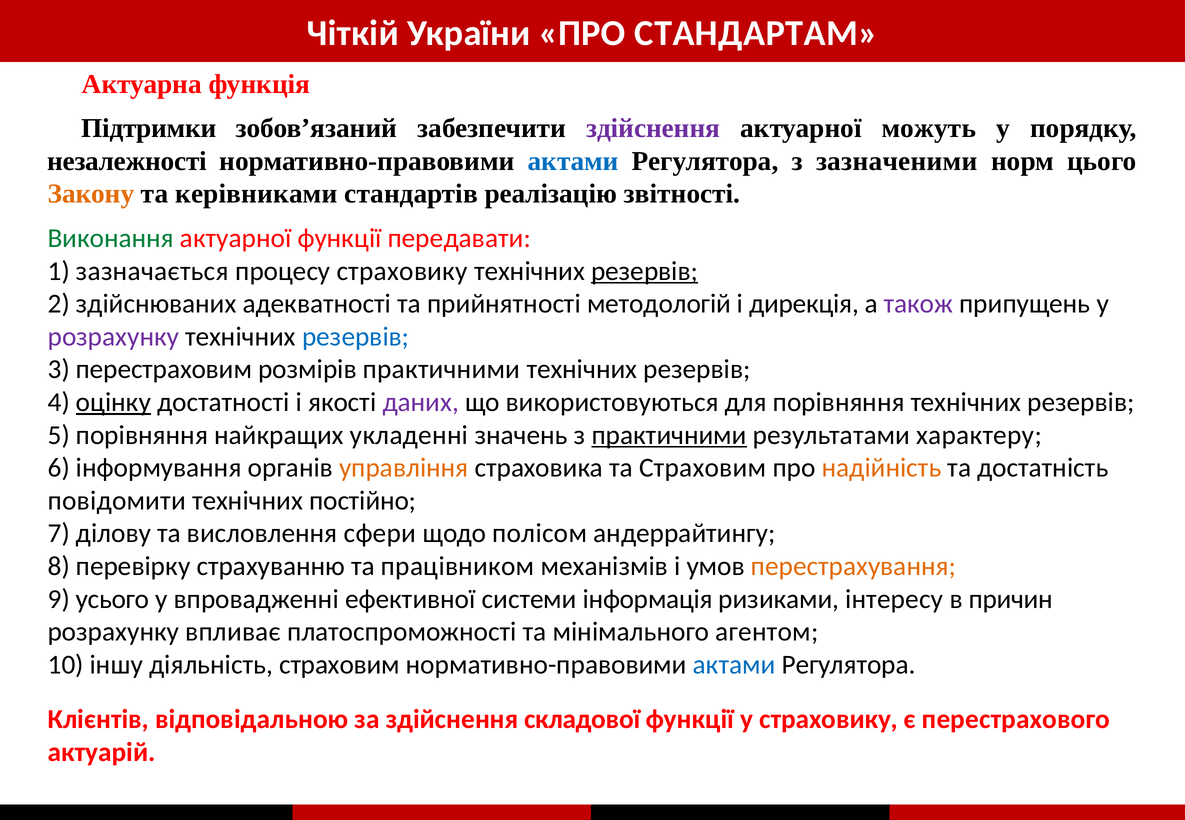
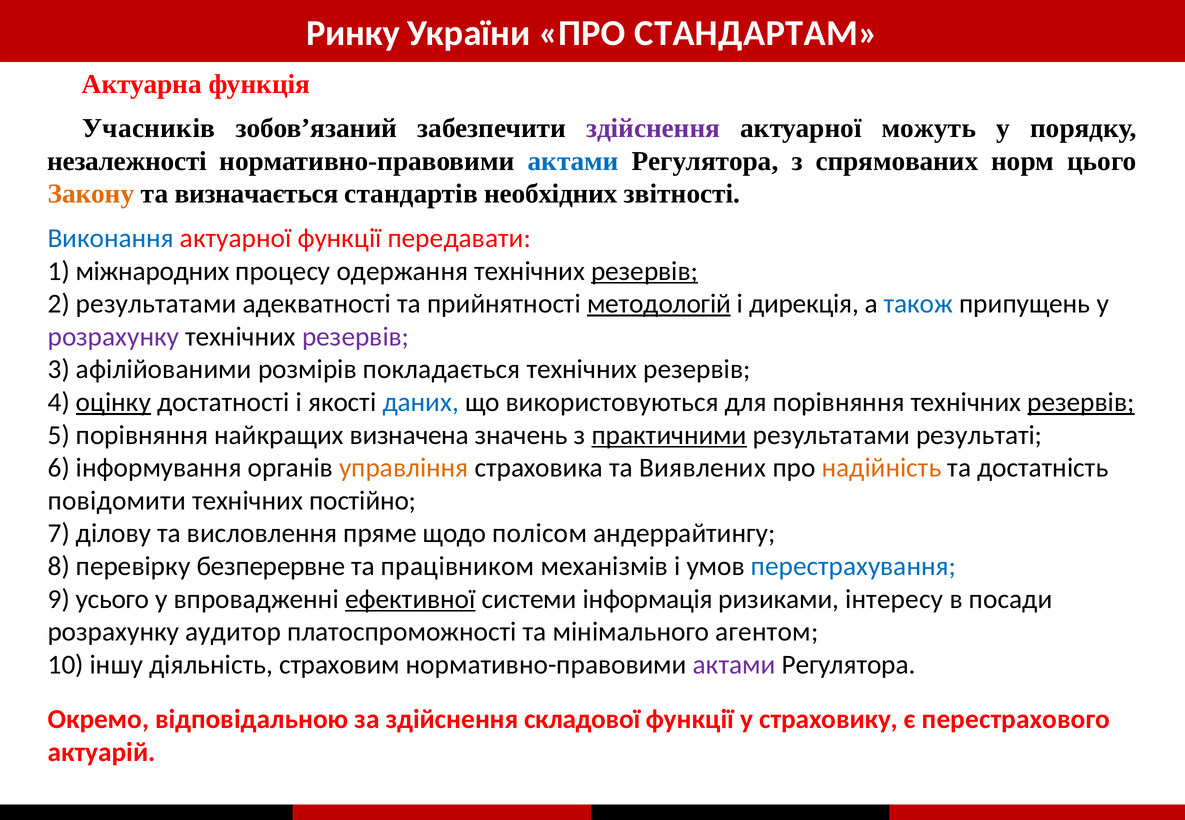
Чіткій: Чіткій -> Ринку (353, 33)
Підтримки: Підтримки -> Учасників (149, 128)
зазначеними: зазначеними -> спрямованих (897, 161)
керівниками: керівниками -> визначається (257, 194)
реалізацію: реалізацію -> необхідних (551, 194)
Виконання colour: green -> blue (111, 238)
зазначається: зазначається -> міжнародних (153, 271)
процесу страховику: страховику -> одержання (402, 271)
2 здійснюваних: здійснюваних -> результатами (156, 304)
методологій underline: none -> present (659, 304)
також colour: purple -> blue (919, 304)
резервів colour: blue -> purple (356, 337)
перестраховим: перестраховим -> афілійованими (164, 370)
розмірів практичними: практичними -> покладається (442, 370)
даних colour: purple -> blue (421, 402)
резервів underline: none -> present (1081, 402)
укладенні: укладенні -> визначена (409, 435)
характеру: характеру -> результаті (979, 435)
та Страховим: Страховим -> Виявлених (703, 468)
сфери: сфери -> пряме (380, 534)
страхуванню: страхуванню -> безперервне (271, 566)
перестрахування colour: orange -> blue (853, 566)
ефективної underline: none -> present (410, 599)
причин: причин -> посади (1011, 599)
впливає: впливає -> аудитор (233, 632)
актами colour: blue -> purple (734, 665)
Клієнтів: Клієнтів -> Окремо (98, 720)
